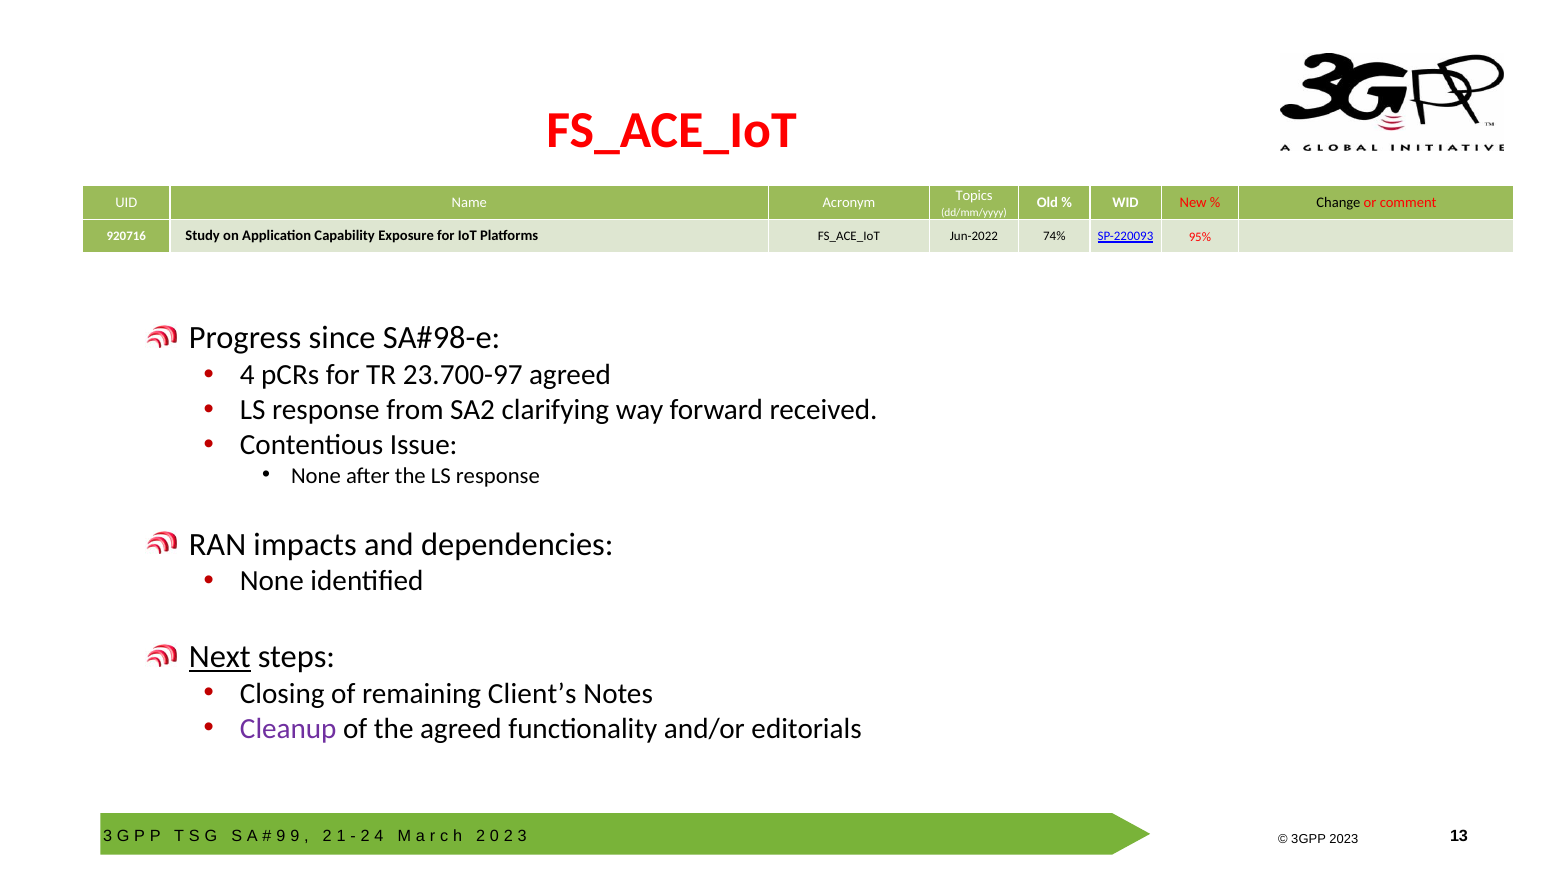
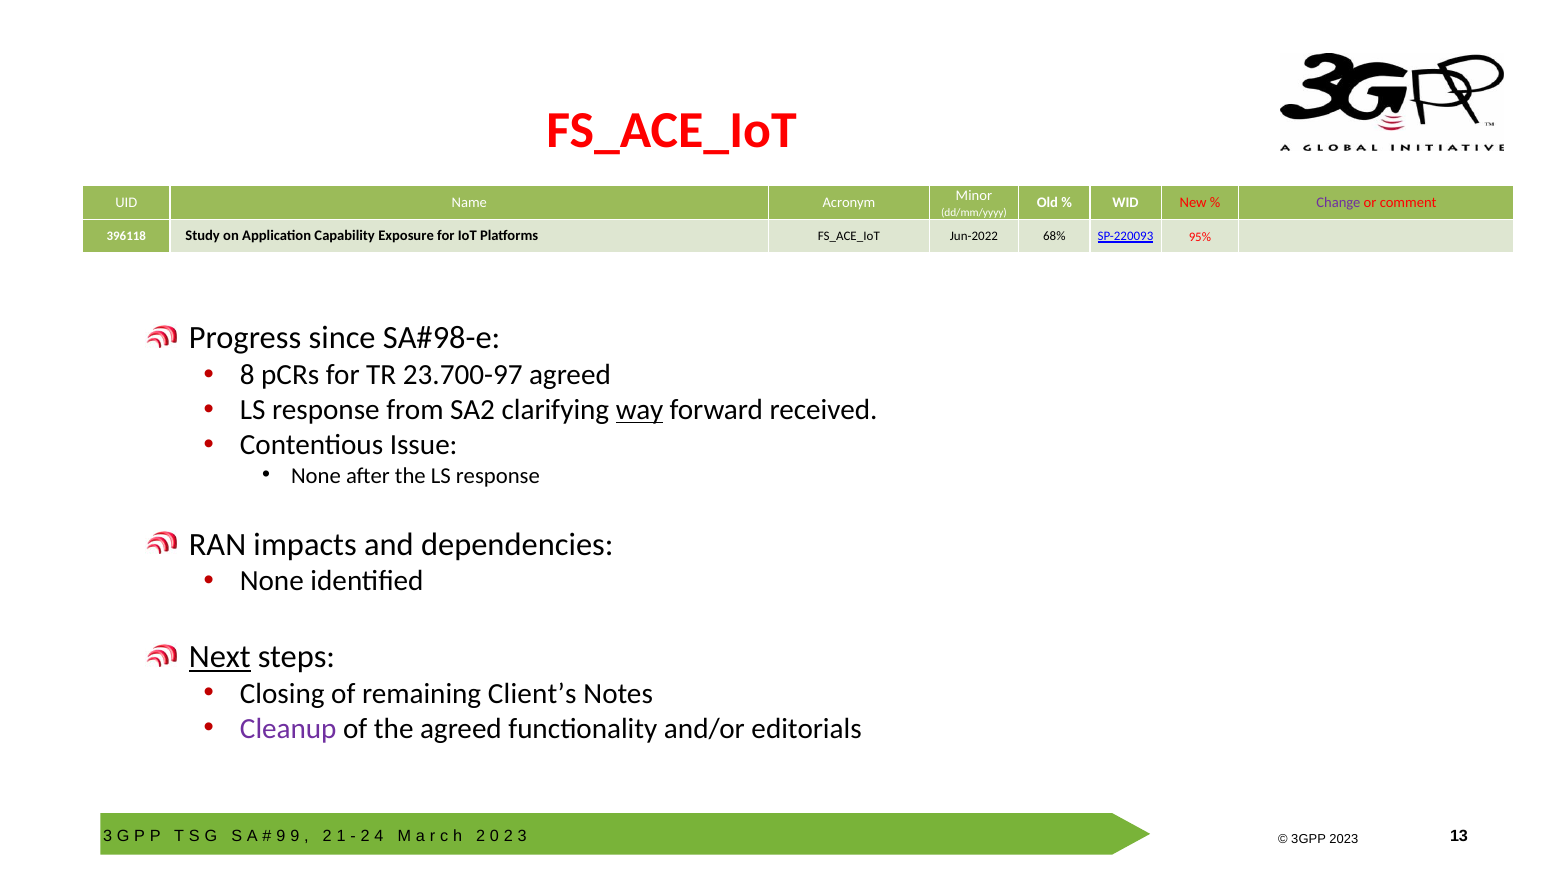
Topics: Topics -> Minor (974, 196)
Change colour: black -> purple (1338, 203)
920716: 920716 -> 396118 (126, 236)
74%: 74% -> 68% (1054, 236)
4: 4 -> 8 (247, 375)
way underline: none -> present (640, 410)
